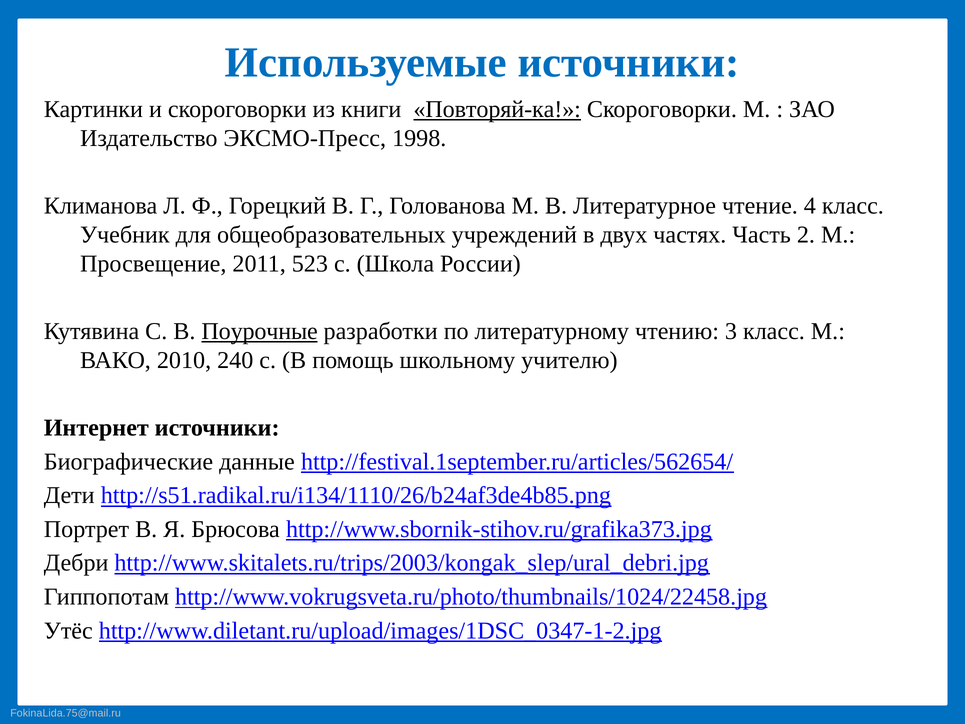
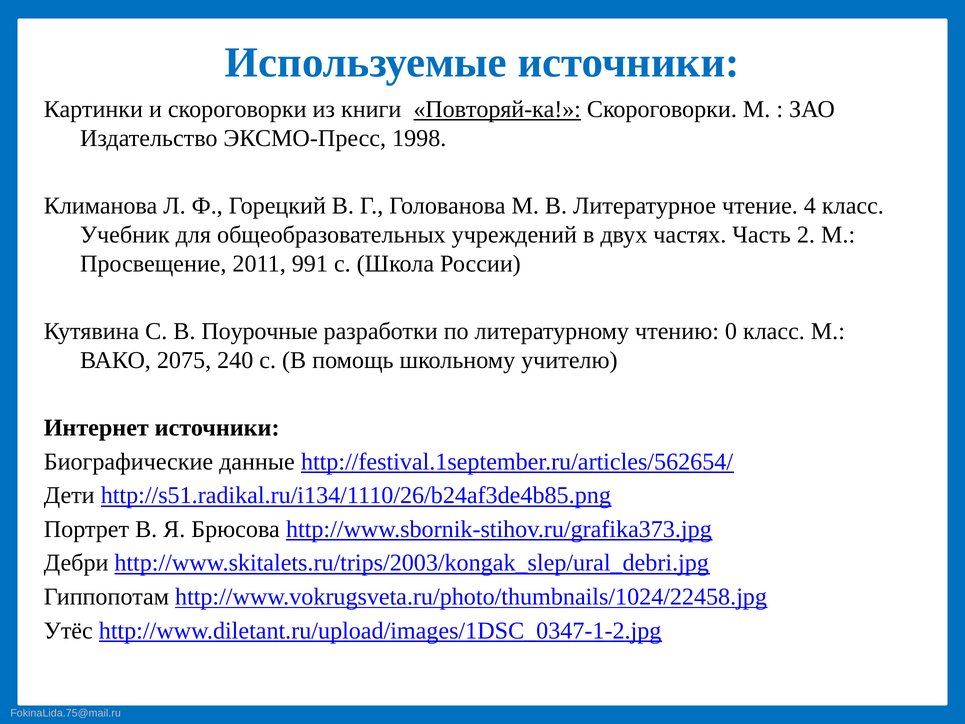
523: 523 -> 991 (310, 264)
Поурочные underline: present -> none (260, 331)
3: 3 -> 0 (731, 331)
2010: 2010 -> 2075 (184, 360)
